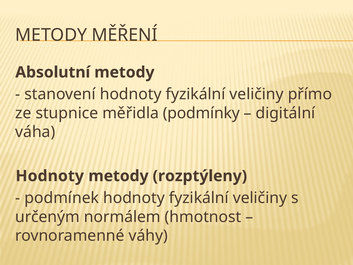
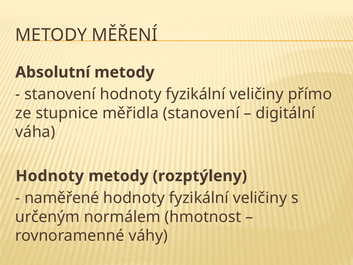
měřidla podmínky: podmínky -> stanovení (201, 113)
podmínek: podmínek -> naměřené (62, 198)
